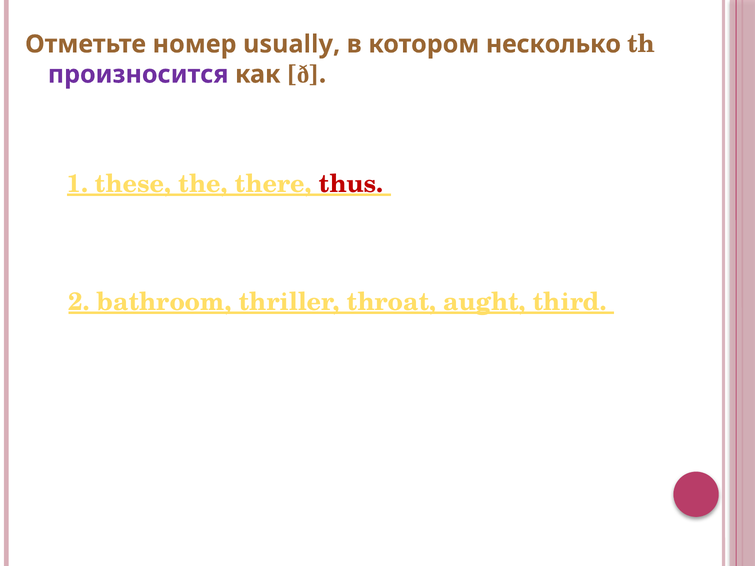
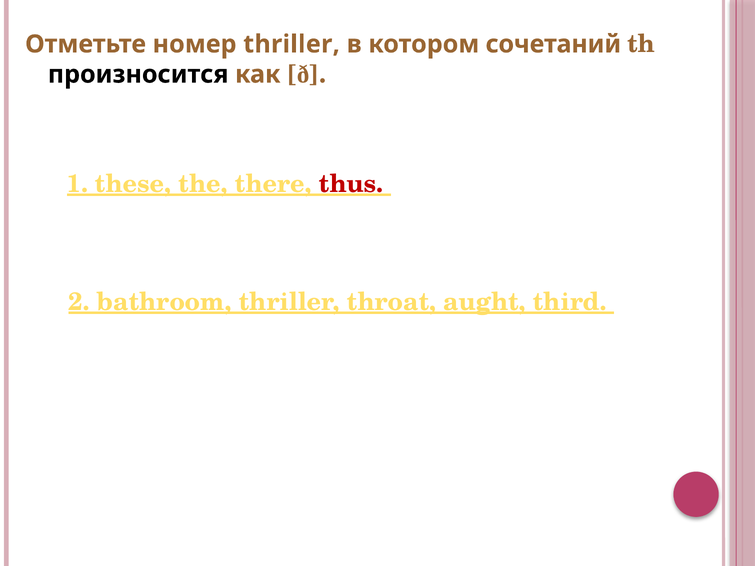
номер usually: usually -> thriller (292, 44)
несколько: несколько -> сочетаний (553, 44)
произносится colour: purple -> black (138, 74)
